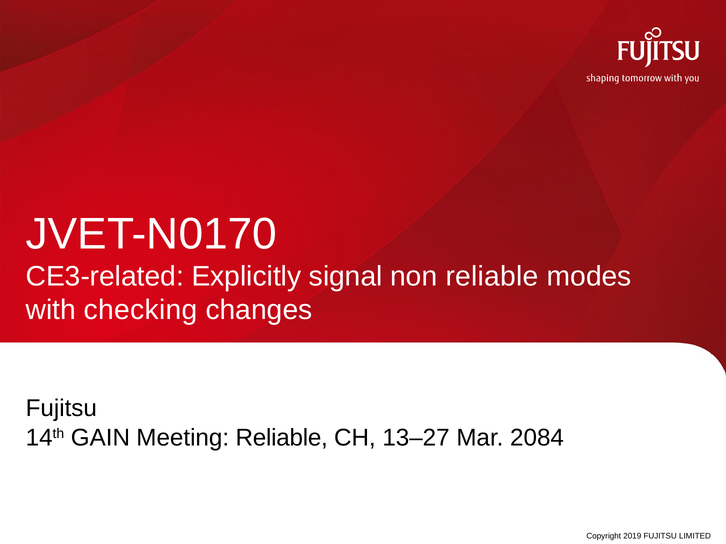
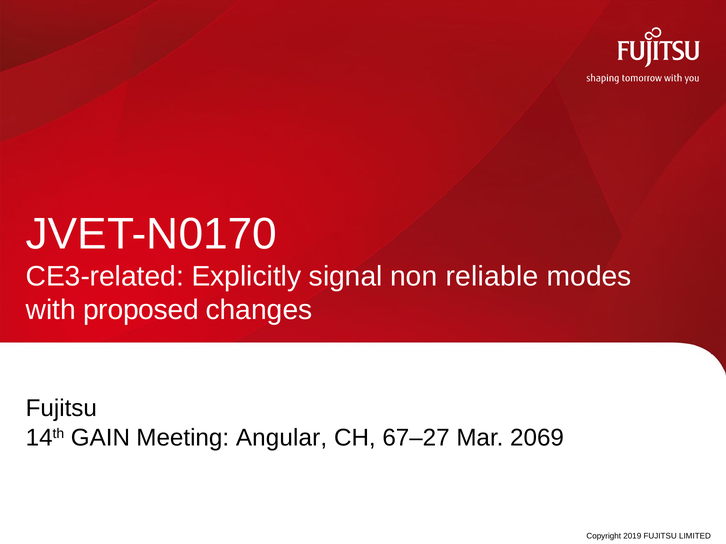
checking: checking -> proposed (141, 310)
Meeting Reliable: Reliable -> Angular (282, 438)
13–27: 13–27 -> 67–27 (416, 438)
2084: 2084 -> 2069 (537, 438)
